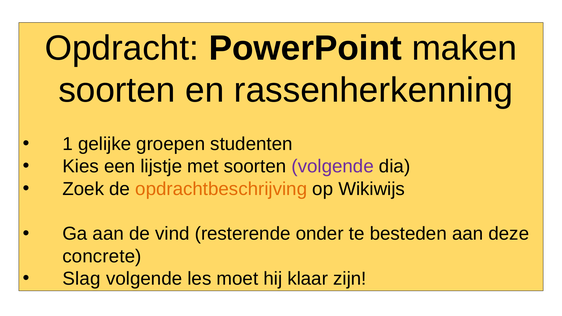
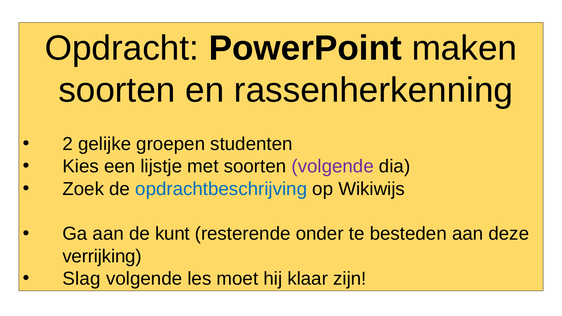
1: 1 -> 2 (68, 144)
opdrachtbeschrijving colour: orange -> blue (221, 189)
vind: vind -> kunt (172, 234)
concrete: concrete -> verrijking (102, 256)
